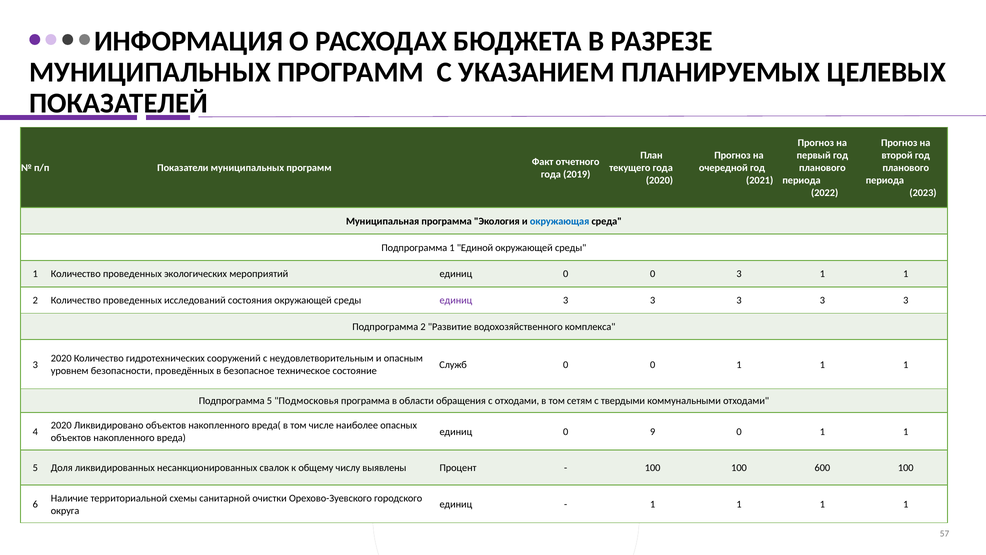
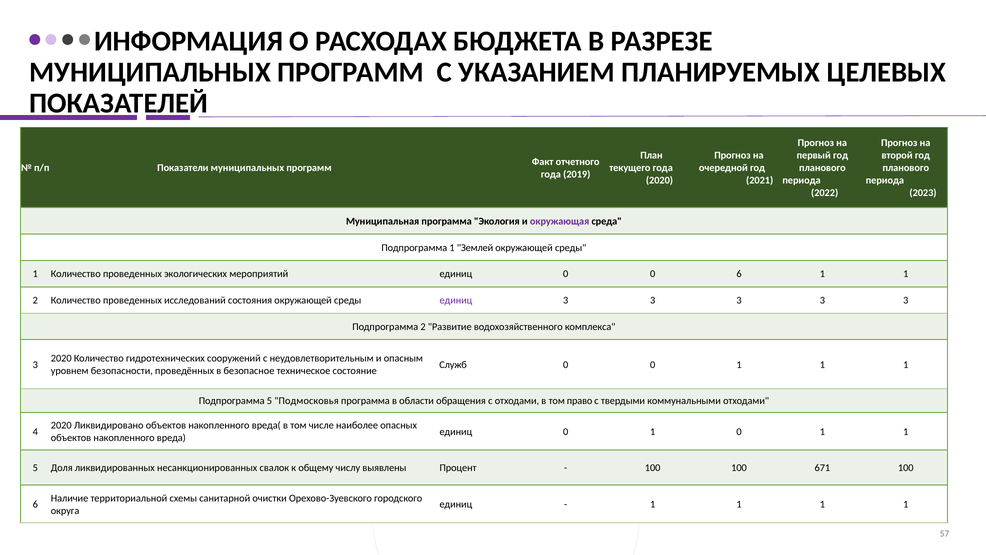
окружающая colour: blue -> purple (560, 221)
Единой: Единой -> Землей (475, 247)
0 3: 3 -> 6 (739, 274)
сетям: сетям -> право (580, 401)
единиц 0 9: 9 -> 1 (653, 431)
600: 600 -> 671 (822, 468)
